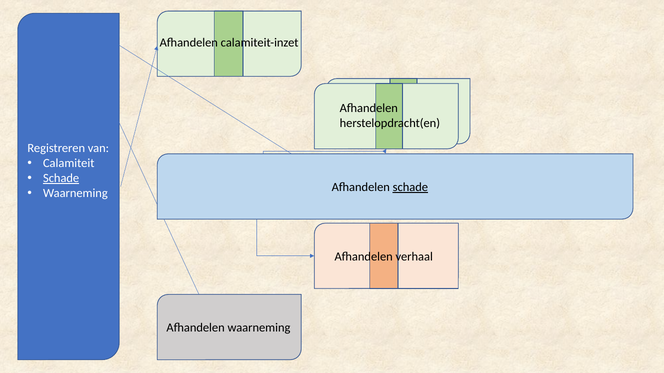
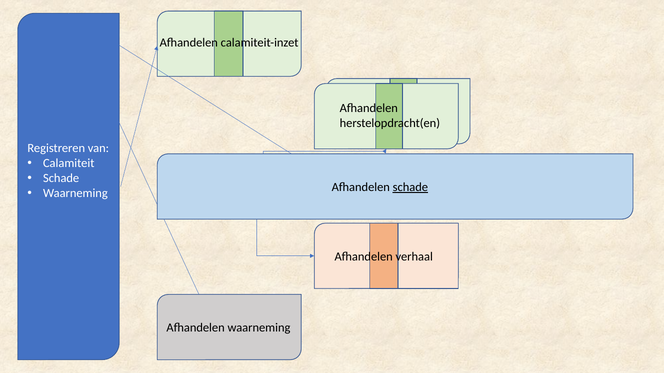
Schade underline: present -> none (61, 178)
